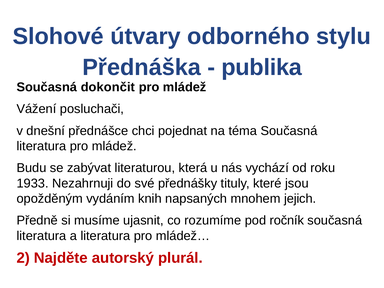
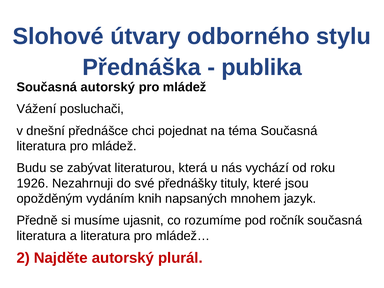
Současná dokončit: dokončit -> autorský (108, 87)
1933: 1933 -> 1926 (33, 183)
jejich: jejich -> jazyk (300, 199)
